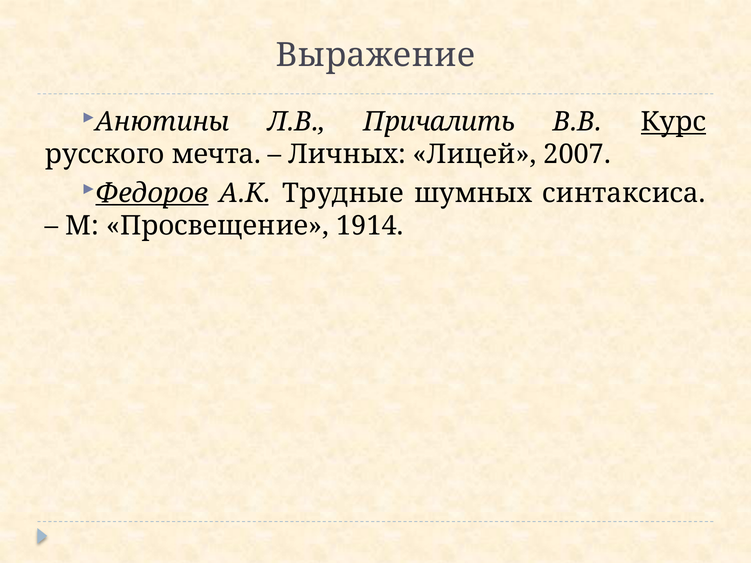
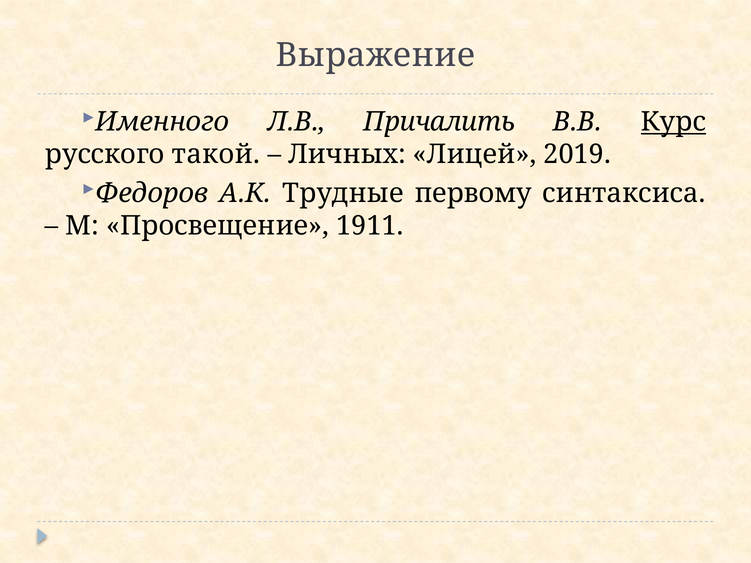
Анютины: Анютины -> Именного (162, 122)
мечта: мечта -> такой (216, 155)
2007: 2007 -> 2019 (577, 155)
Федоров underline: present -> none (152, 193)
шумных: шумных -> первому (473, 193)
1914: 1914 -> 1911 (370, 226)
